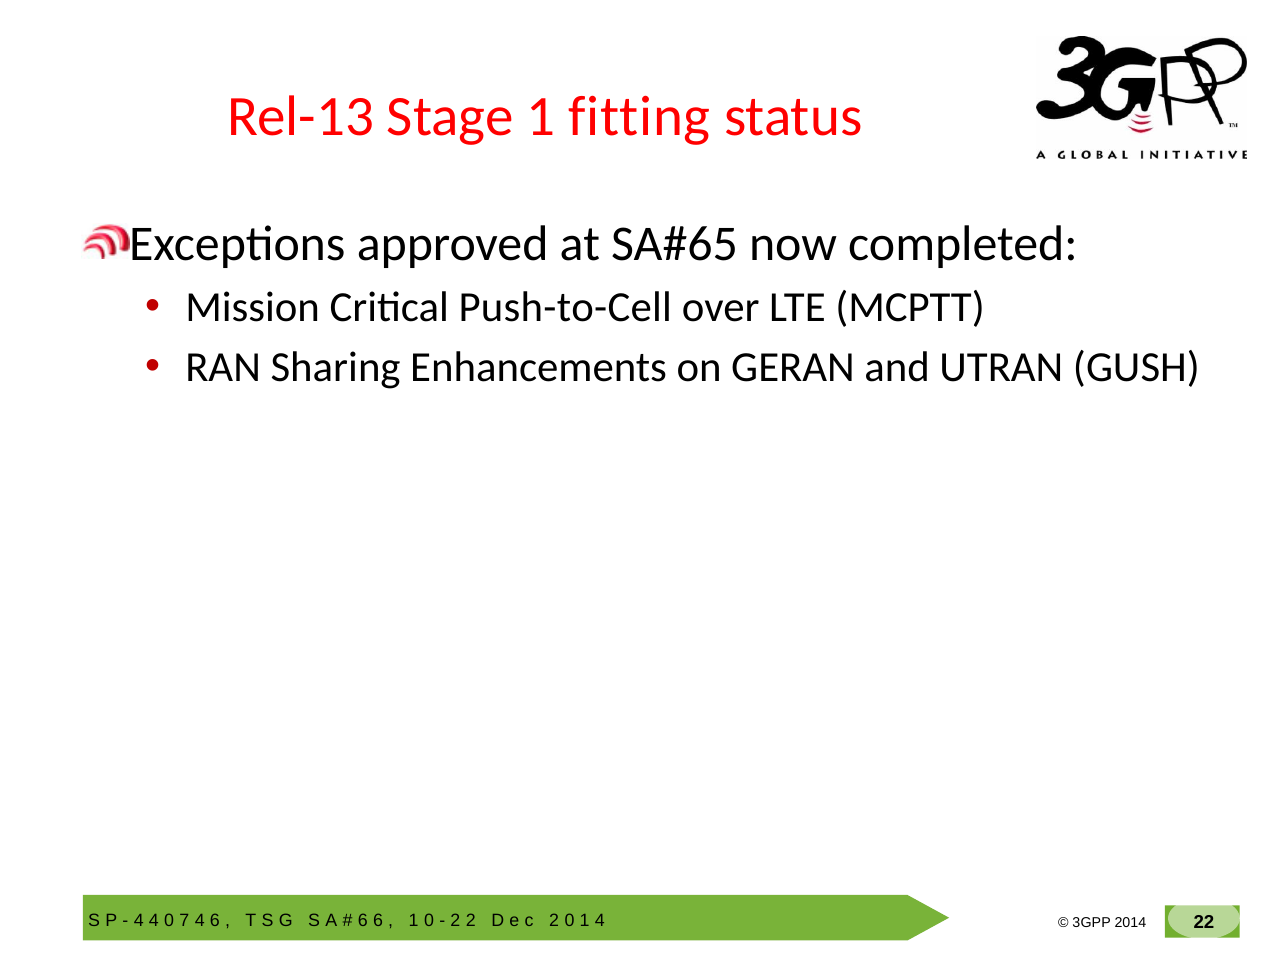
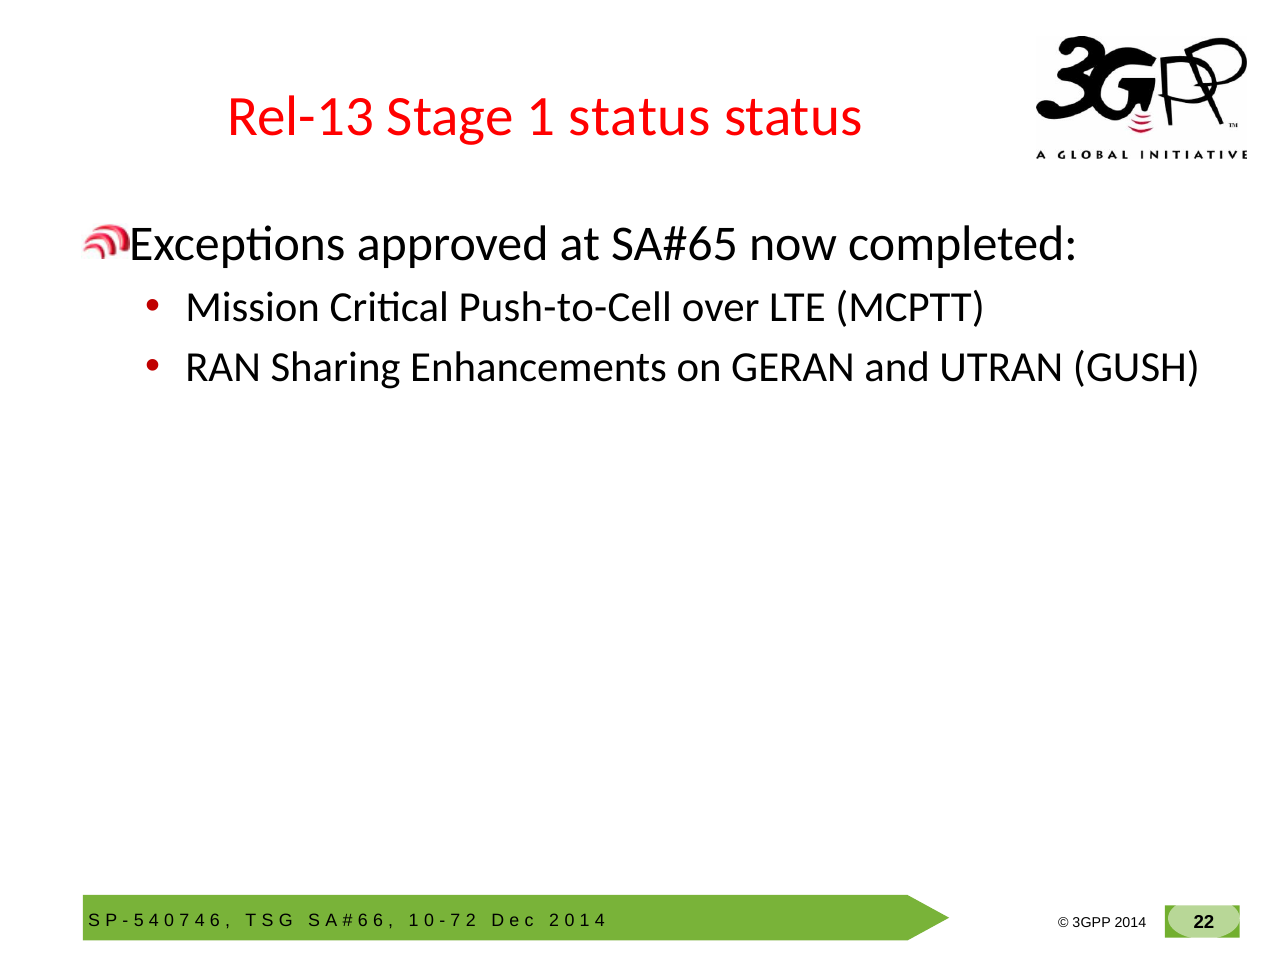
1 fitting: fitting -> status (640, 116)
4: 4 -> 5 (139, 921)
2: 2 -> 7 (455, 921)
